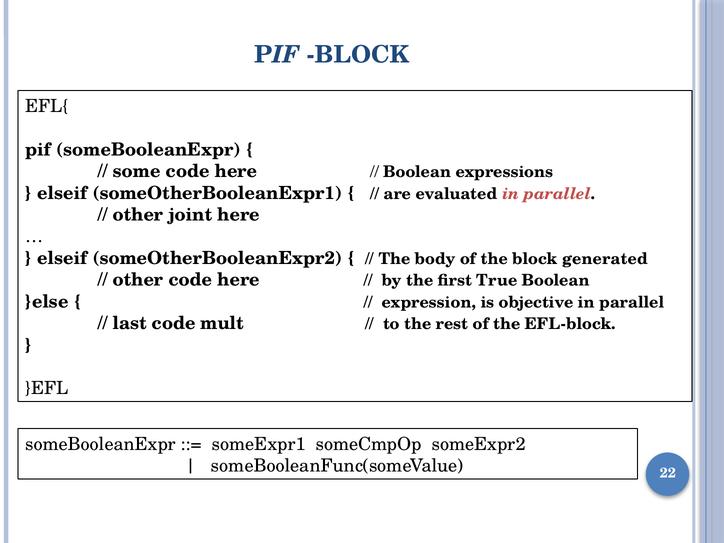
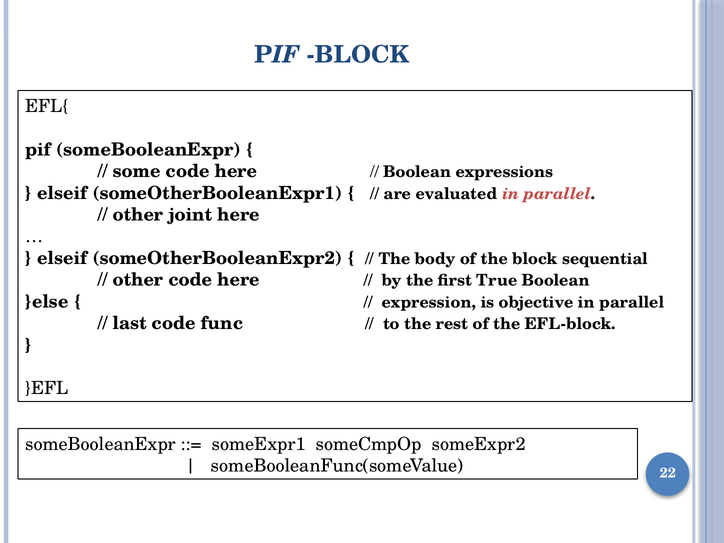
generated: generated -> sequential (605, 259)
mult: mult -> func (222, 323)
